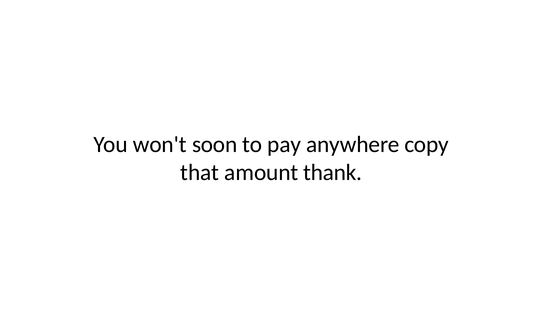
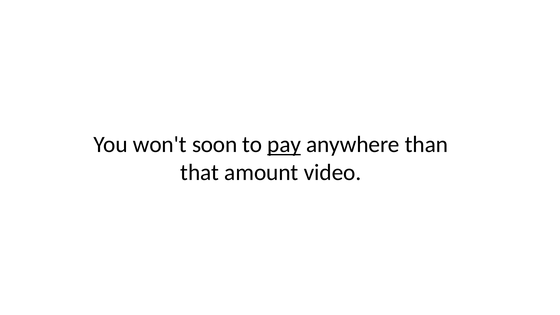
pay underline: none -> present (284, 145)
copy: copy -> than (426, 145)
thank: thank -> video (333, 173)
